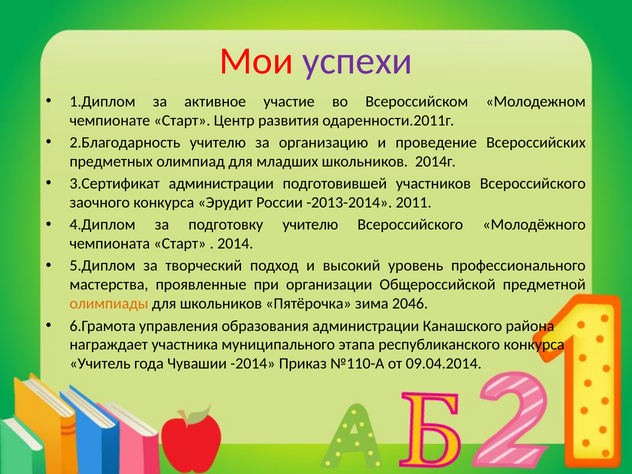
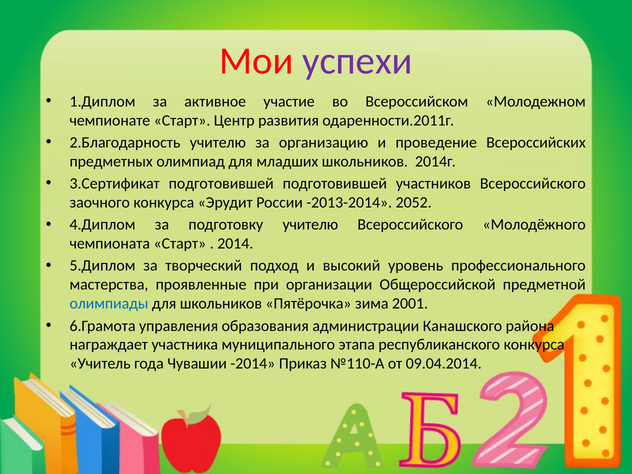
3.Сертификат администрации: администрации -> подготовившей (221, 184)
2011: 2011 -> 2052 (414, 203)
олимпиады colour: orange -> blue (109, 304)
2046: 2046 -> 2001 (410, 304)
